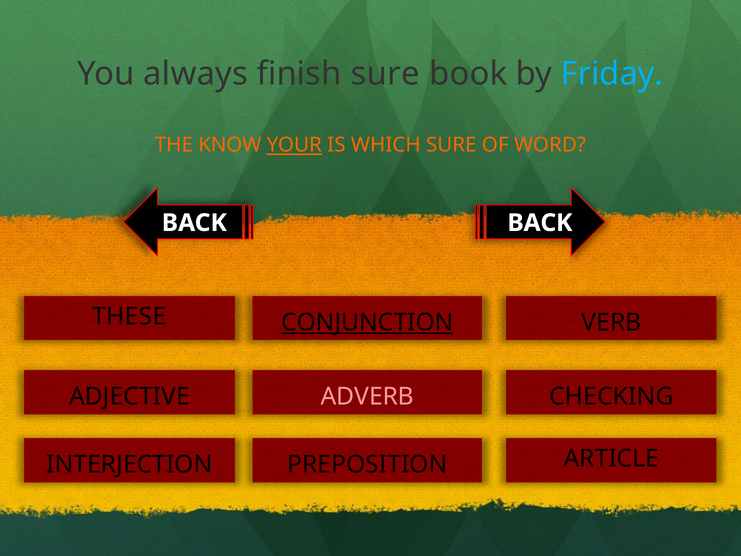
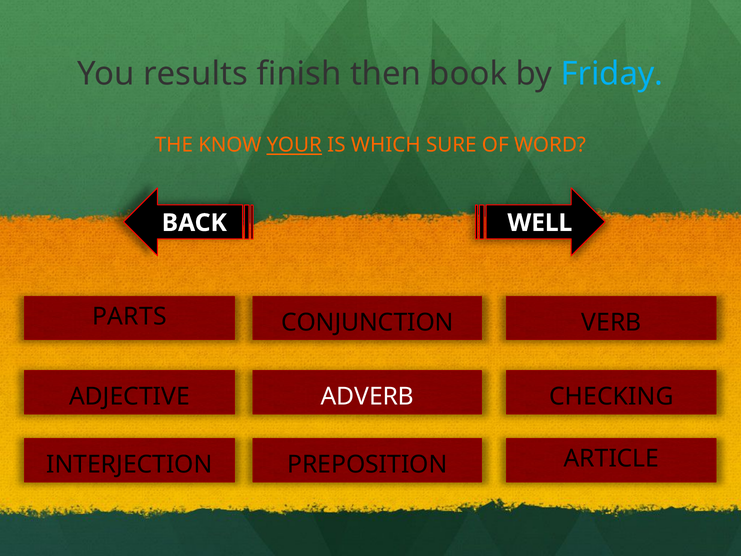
always: always -> results (196, 74)
finish sure: sure -> then (386, 74)
BACK BACK: BACK -> WELL (540, 223)
THESE: THESE -> PARTS (129, 317)
CONJUNCTION underline: present -> none (367, 322)
ADVERB colour: pink -> white (367, 396)
